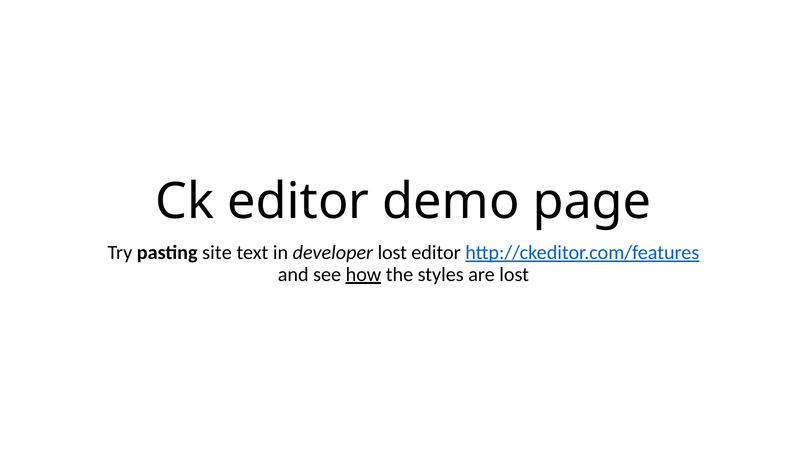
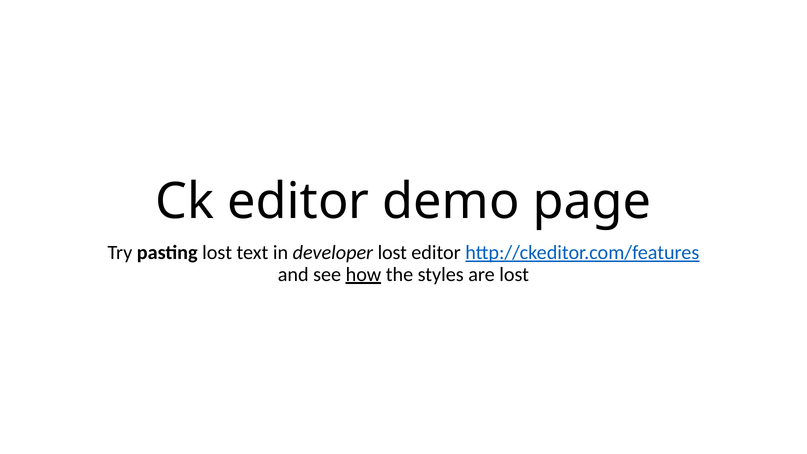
pasting site: site -> lost (217, 253)
